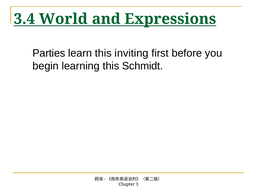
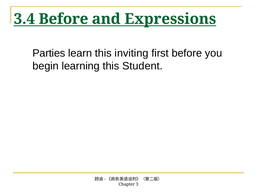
3.4 World: World -> Before (63, 19)
Schmidt: Schmidt -> Student (142, 66)
